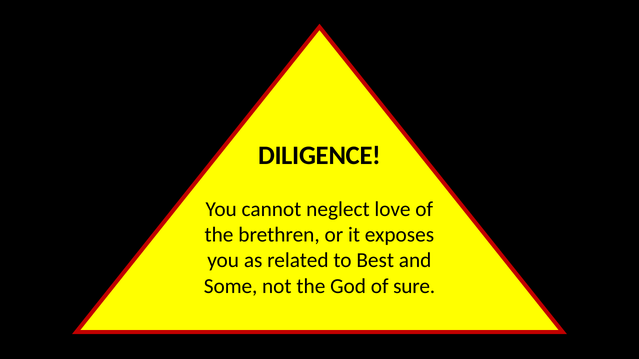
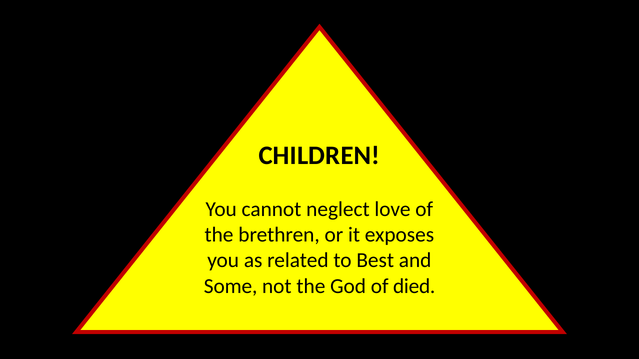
DILIGENCE: DILIGENCE -> CHILDREN (319, 156)
sure: sure -> died (414, 286)
